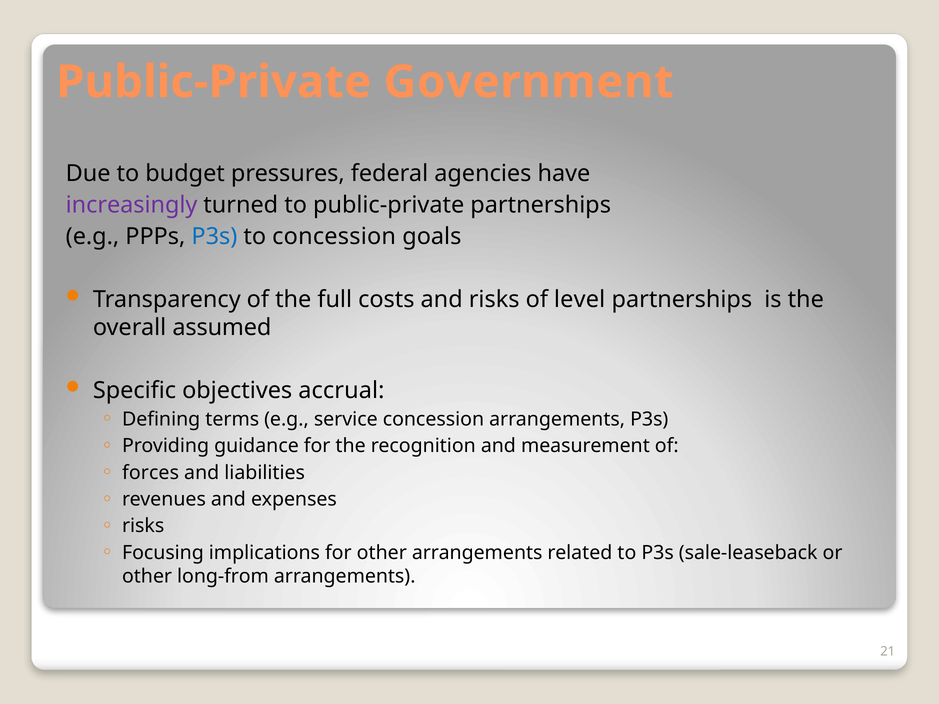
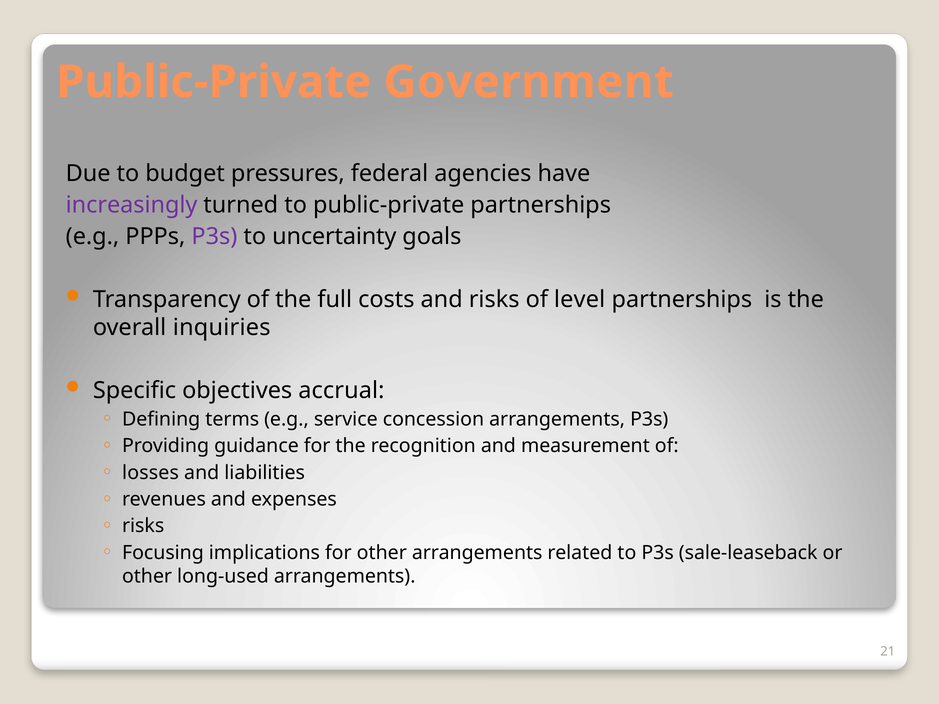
P3s colour: blue -> purple (214, 237)
to concession: concession -> uncertainty (334, 237)
assumed: assumed -> inquiries (222, 328)
forces: forces -> losses (150, 473)
long-from: long-from -> long-used (223, 576)
